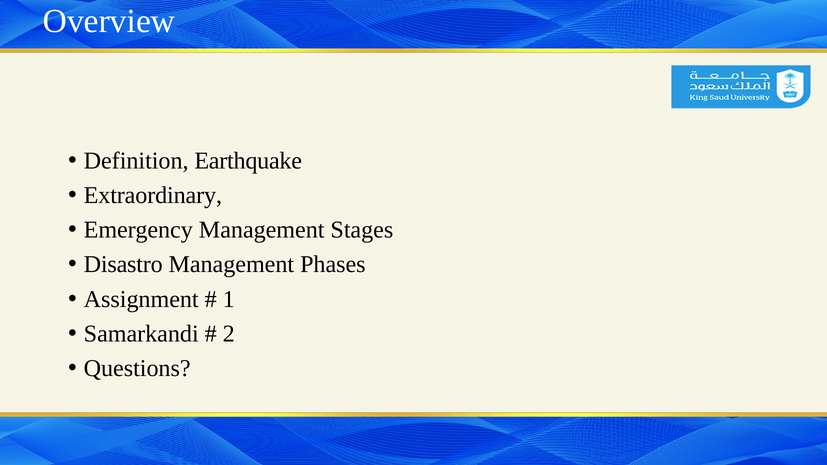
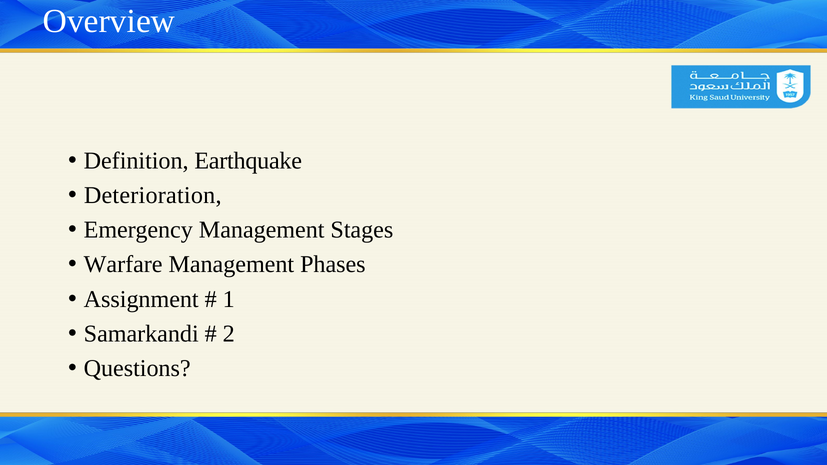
Extraordinary: Extraordinary -> Deterioration (153, 195)
Disastro: Disastro -> Warfare (123, 265)
